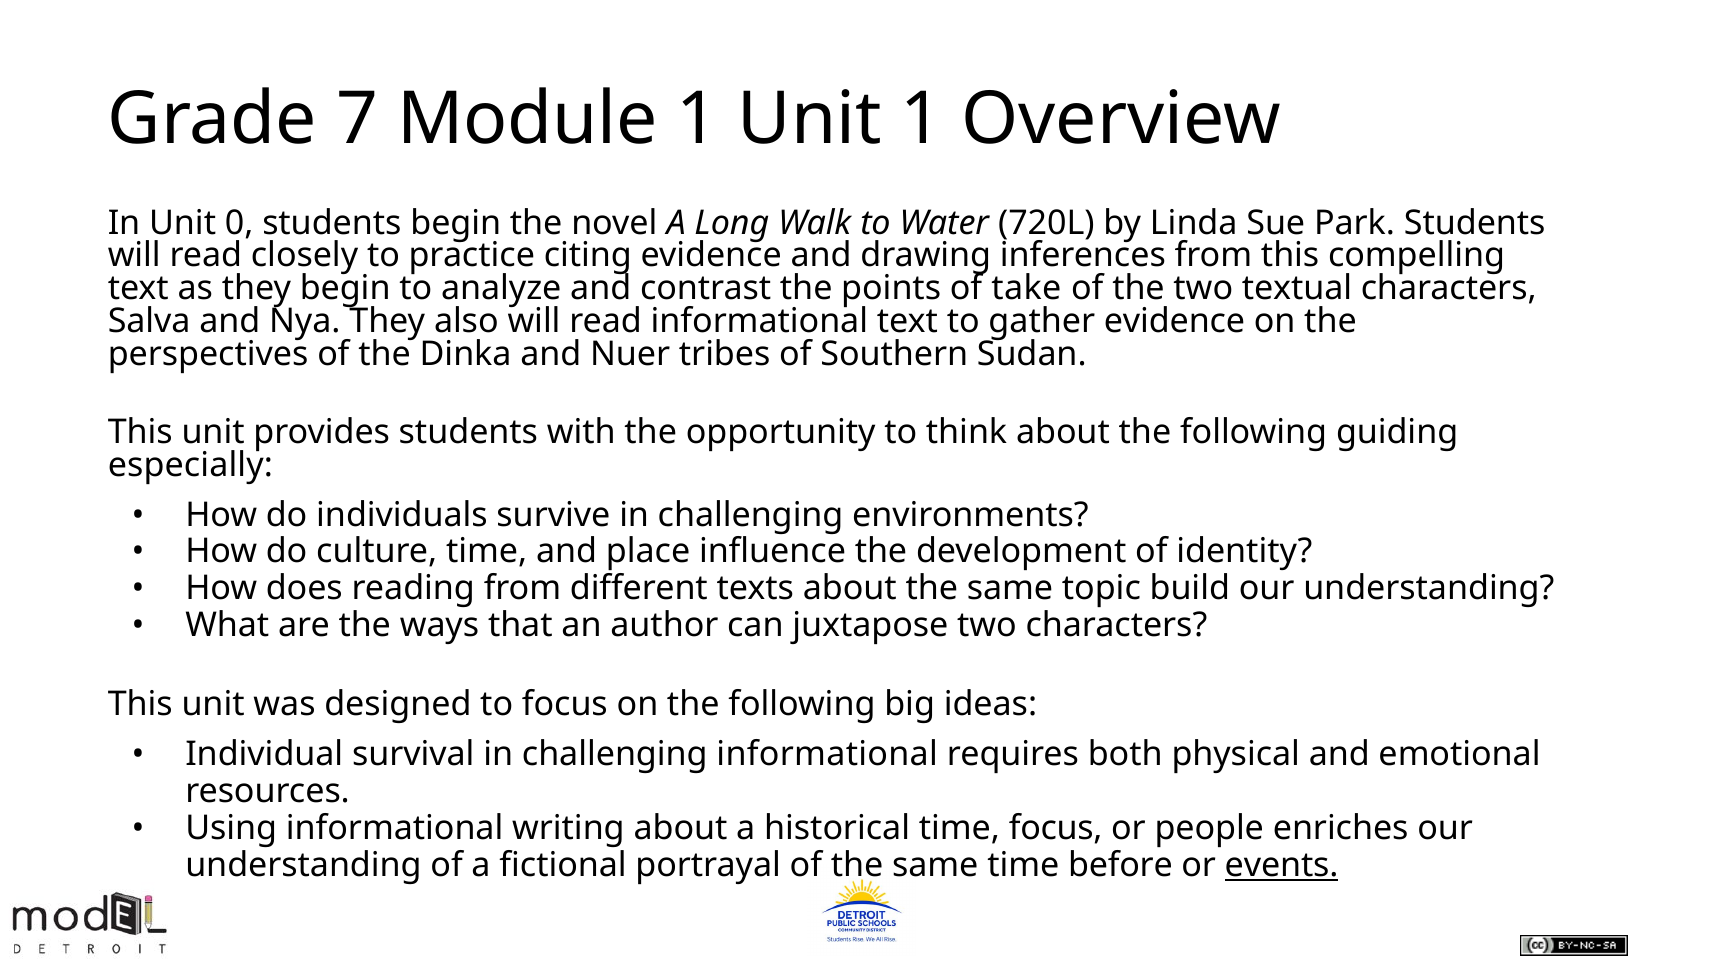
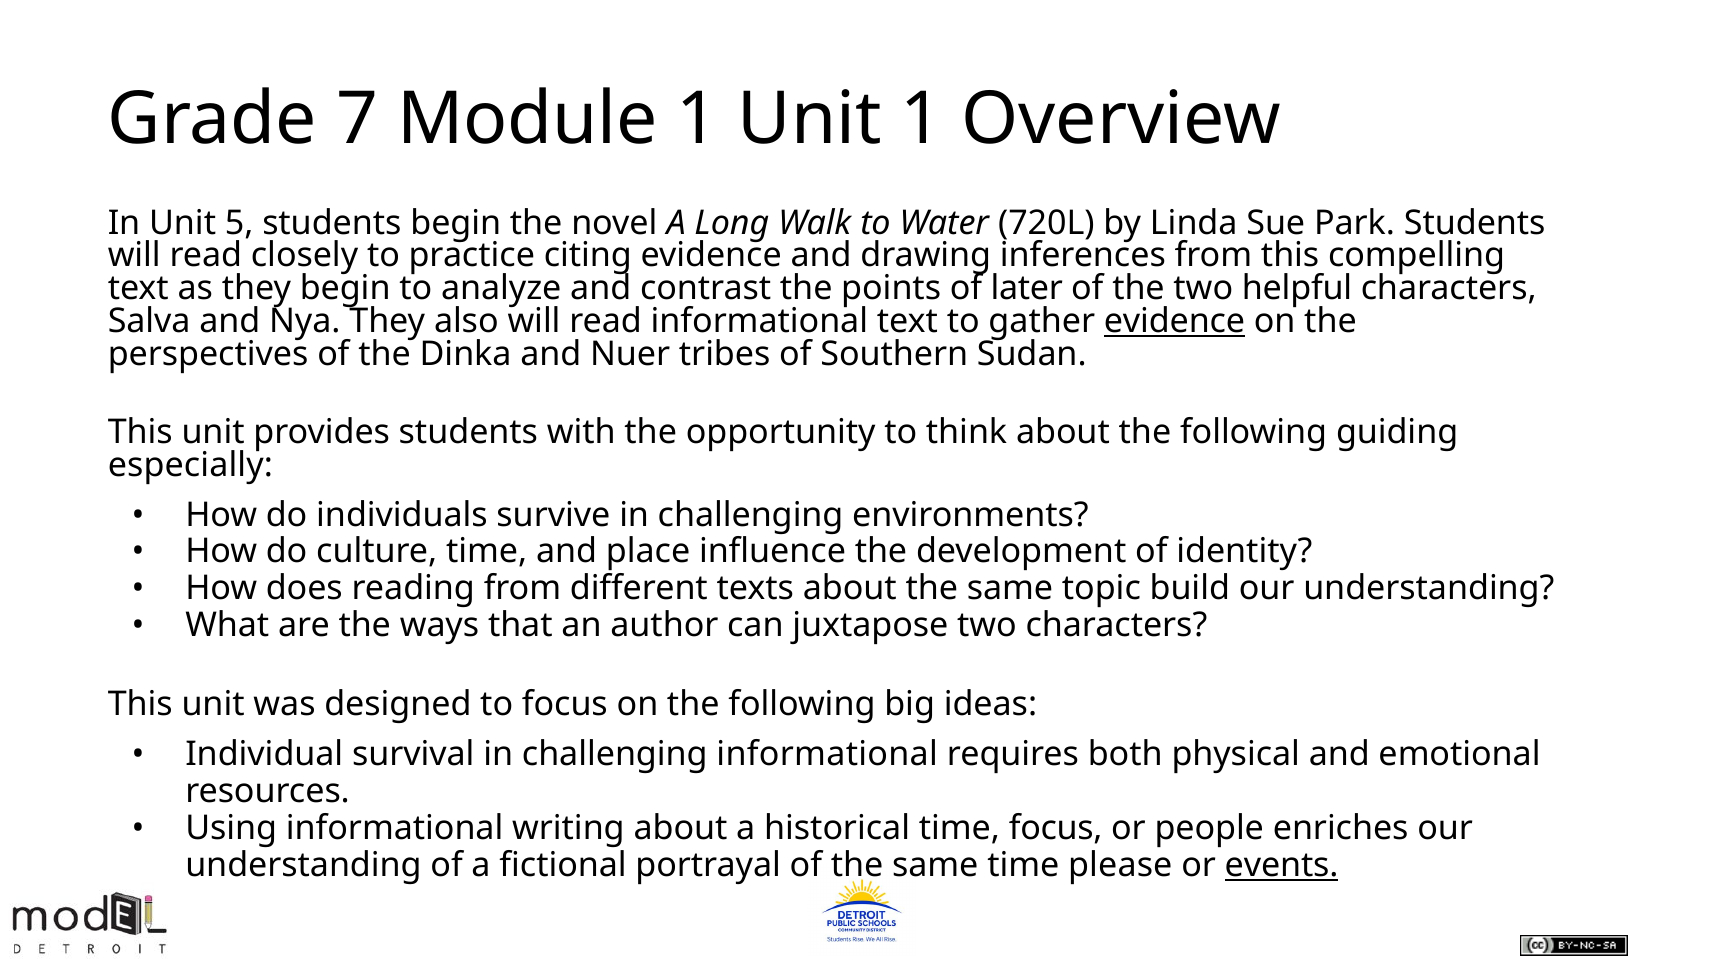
0: 0 -> 5 (239, 223)
take: take -> later (1027, 288)
textual: textual -> helpful (1297, 288)
evidence underline: none -> present (1175, 321)
before: before -> please (1120, 865)
